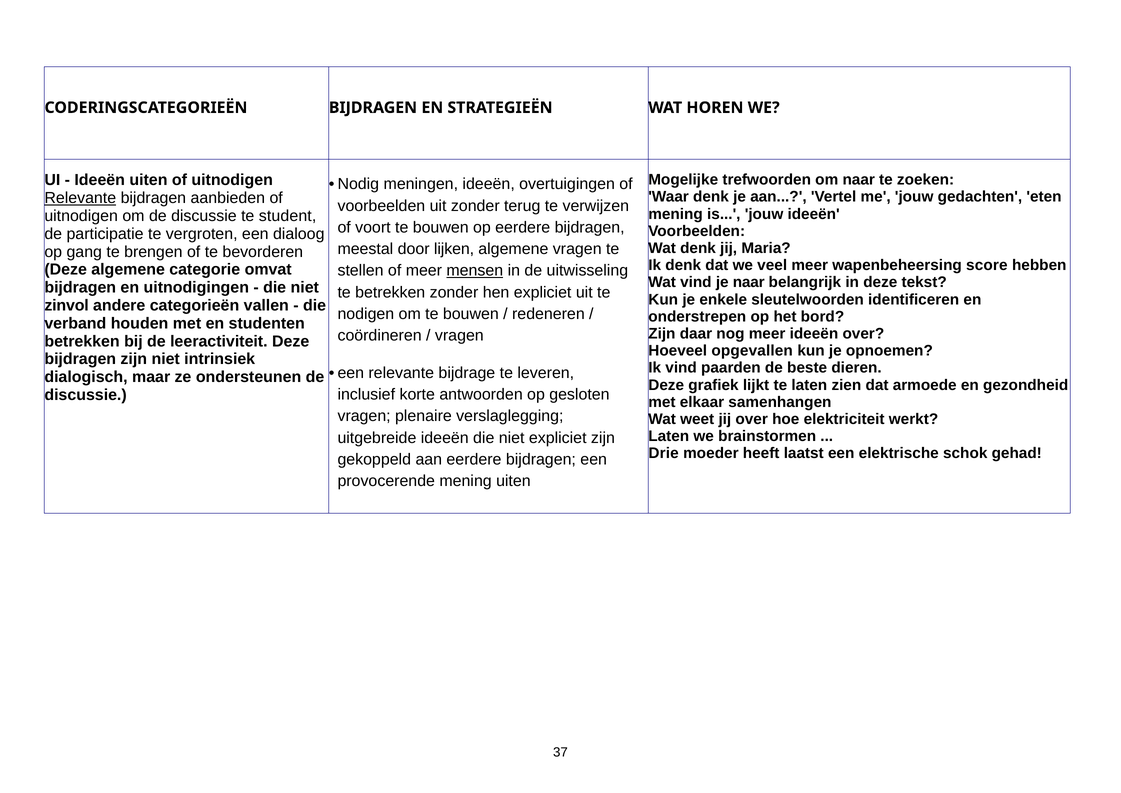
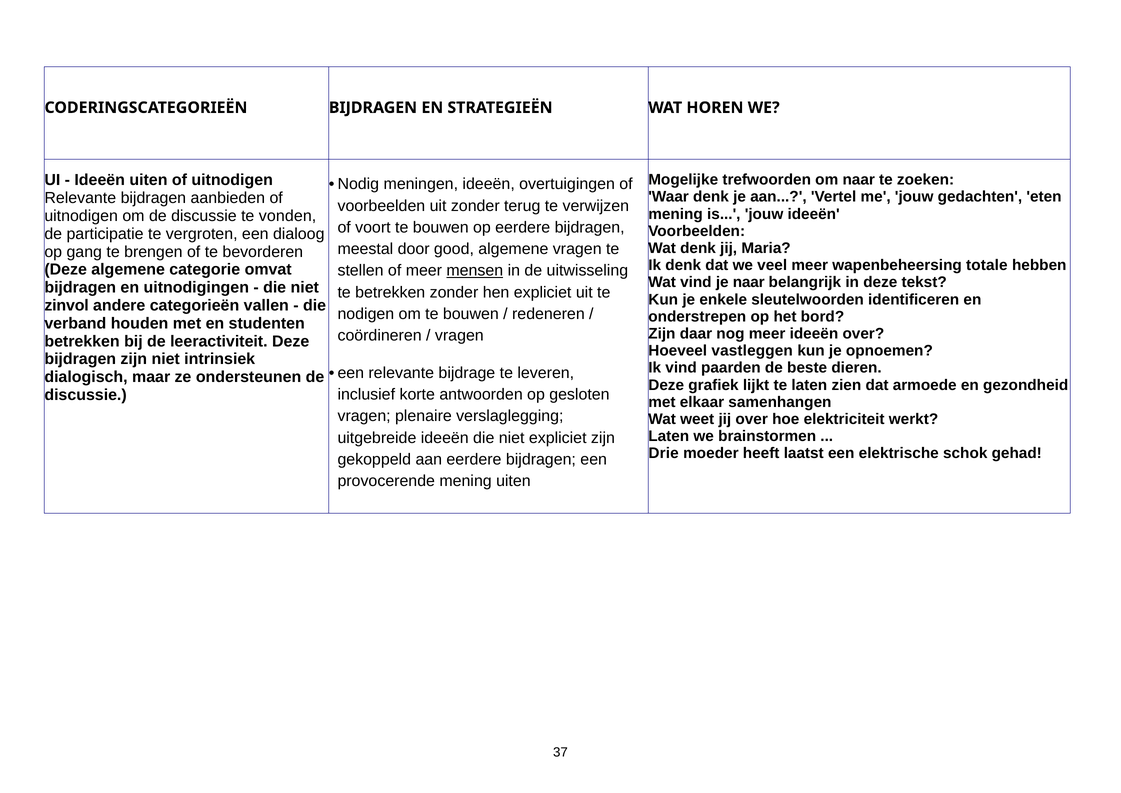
Relevante underline: present -> none (80, 198)
student: student -> vonden (288, 216)
lijken: lijken -> good (454, 249)
score: score -> totale (987, 265)
opgevallen: opgevallen -> vastleggen (752, 351)
